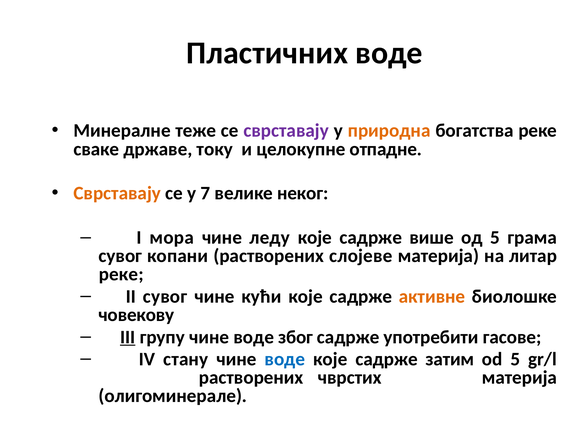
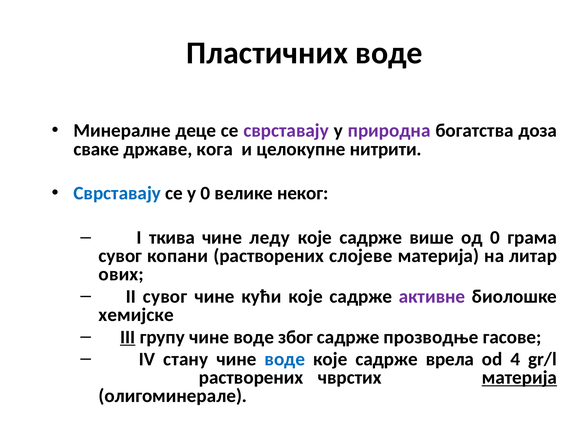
теже: теже -> деце (196, 131)
природна colour: orange -> purple (389, 131)
богатства реке: реке -> доза (538, 131)
току: току -> кога (215, 149)
отпадне: отпадне -> нитрити (386, 149)
Сврставају colour: orange -> blue (117, 194)
у 7: 7 -> 0 (205, 194)
мора: мора -> ткива (172, 238)
од 5: 5 -> 0 (495, 238)
реке: реке -> ових (121, 275)
активне colour: orange -> purple (432, 297)
човекову: човекову -> хемијске (136, 315)
употребити: употребити -> прозводње (431, 337)
затим: затим -> врела (450, 360)
od 5: 5 -> 4 (515, 360)
материја underline: none -> present (519, 378)
